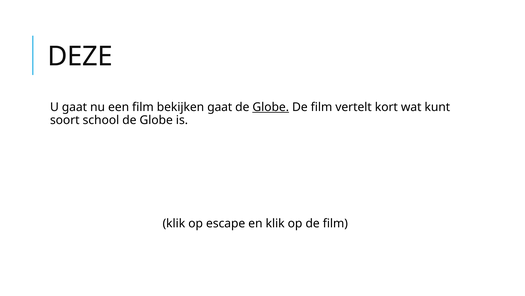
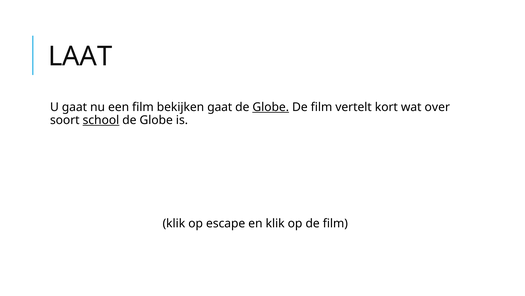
DEZE: DEZE -> LAAT (80, 56)
kunt: kunt -> over (437, 107)
school underline: none -> present (101, 120)
